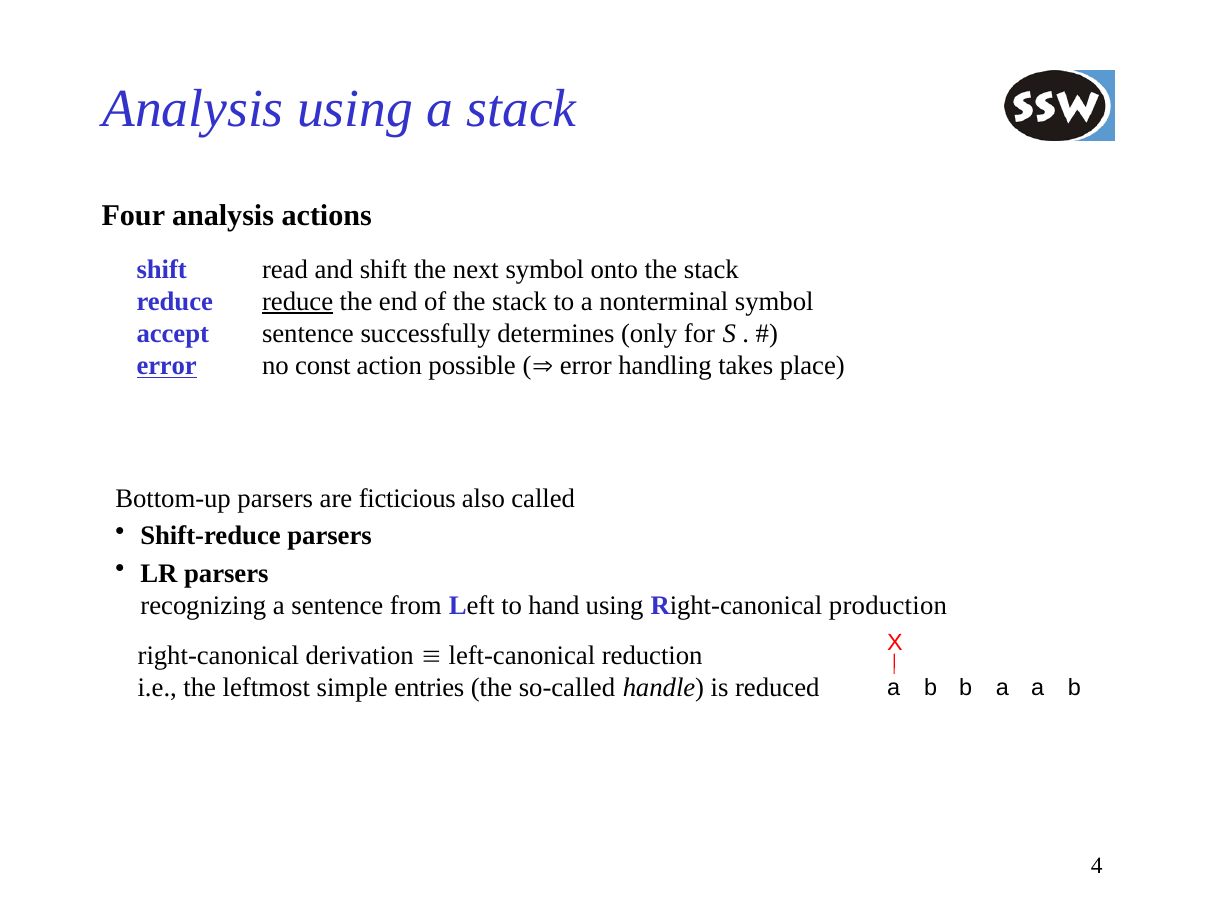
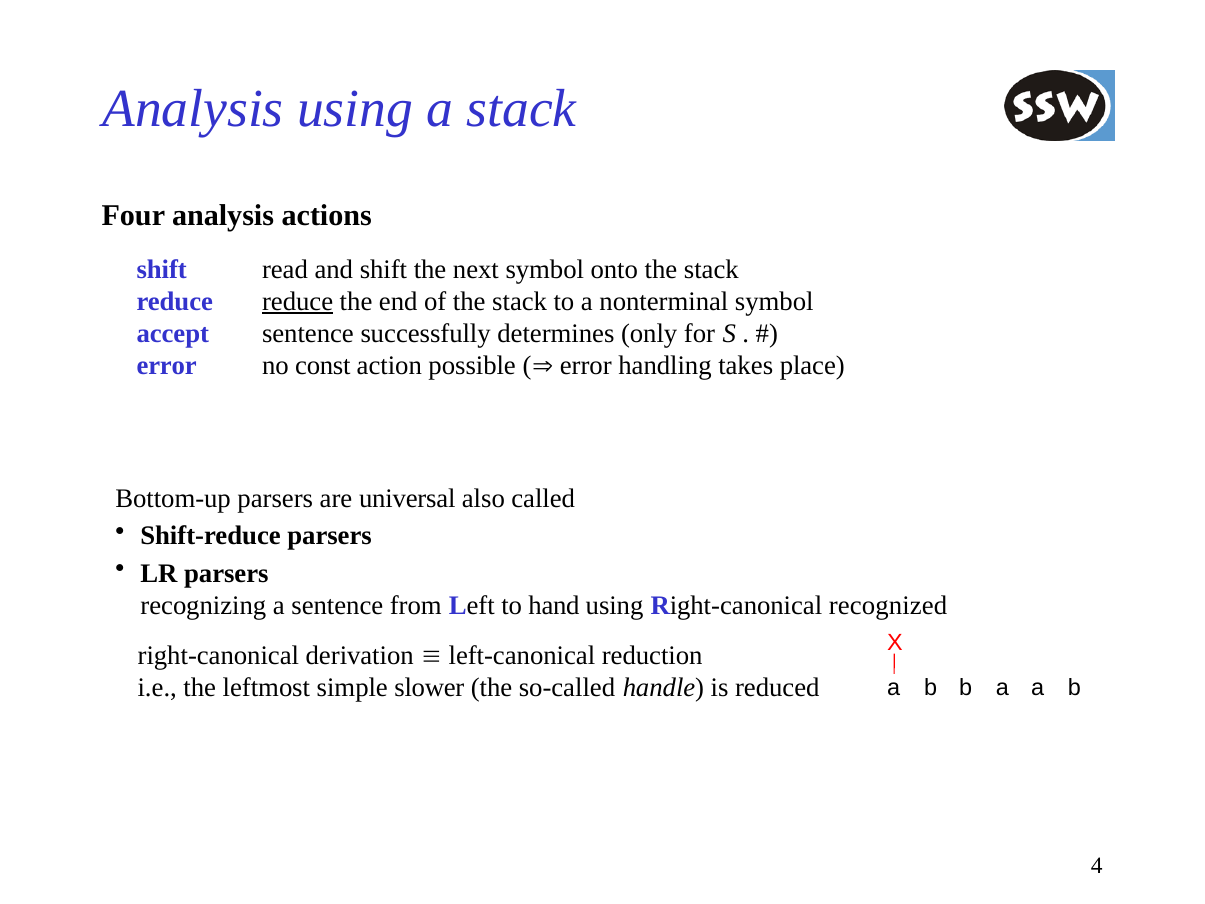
error underline: present -> none (167, 366)
ficticious: ficticious -> universal (407, 498)
production: production -> recognized (888, 605)
entries: entries -> slower (429, 688)
